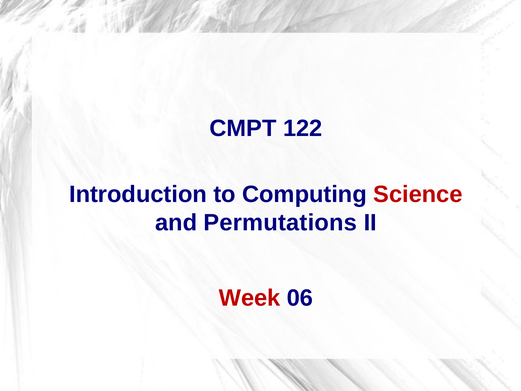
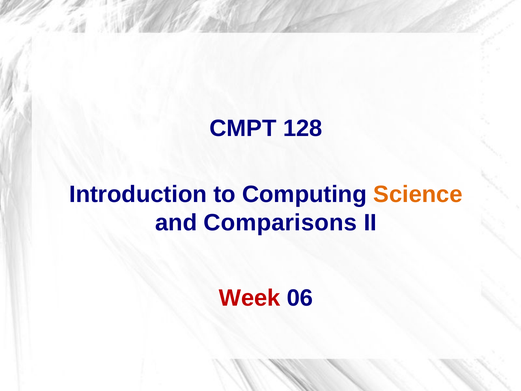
122: 122 -> 128 (303, 128)
Science colour: red -> orange (418, 194)
Permutations: Permutations -> Comparisons (280, 223)
